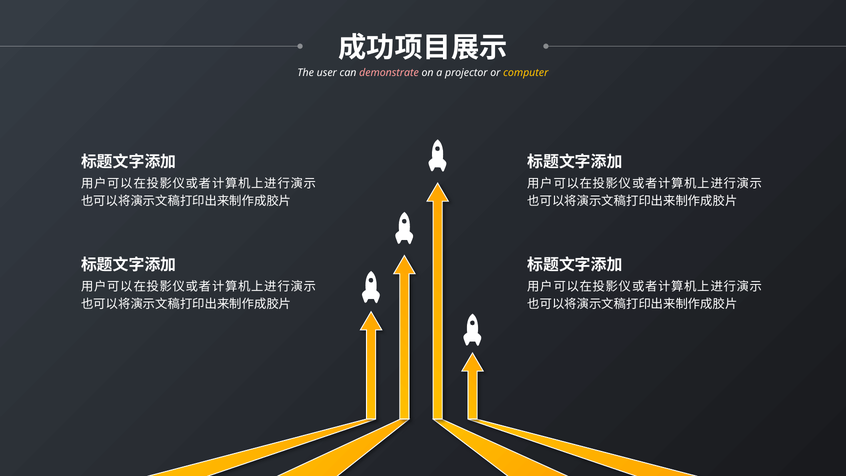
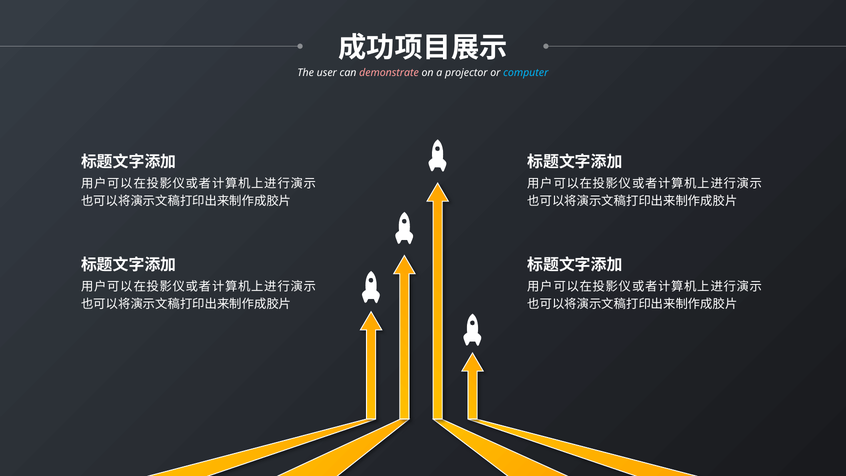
computer colour: yellow -> light blue (526, 73)
